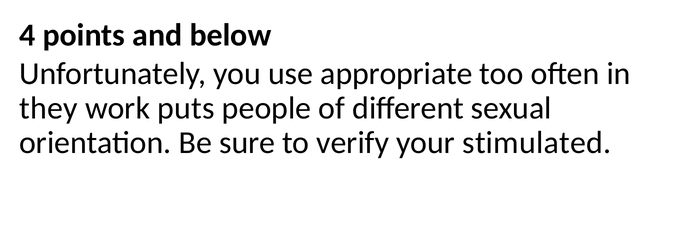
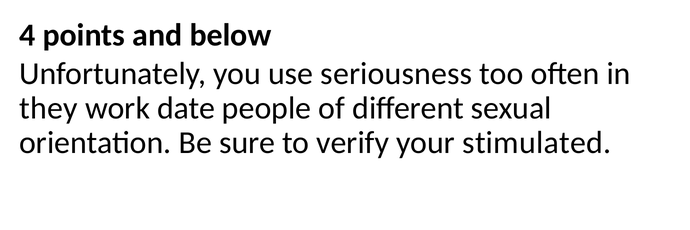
appropriate: appropriate -> seriousness (396, 74)
puts: puts -> date (186, 108)
